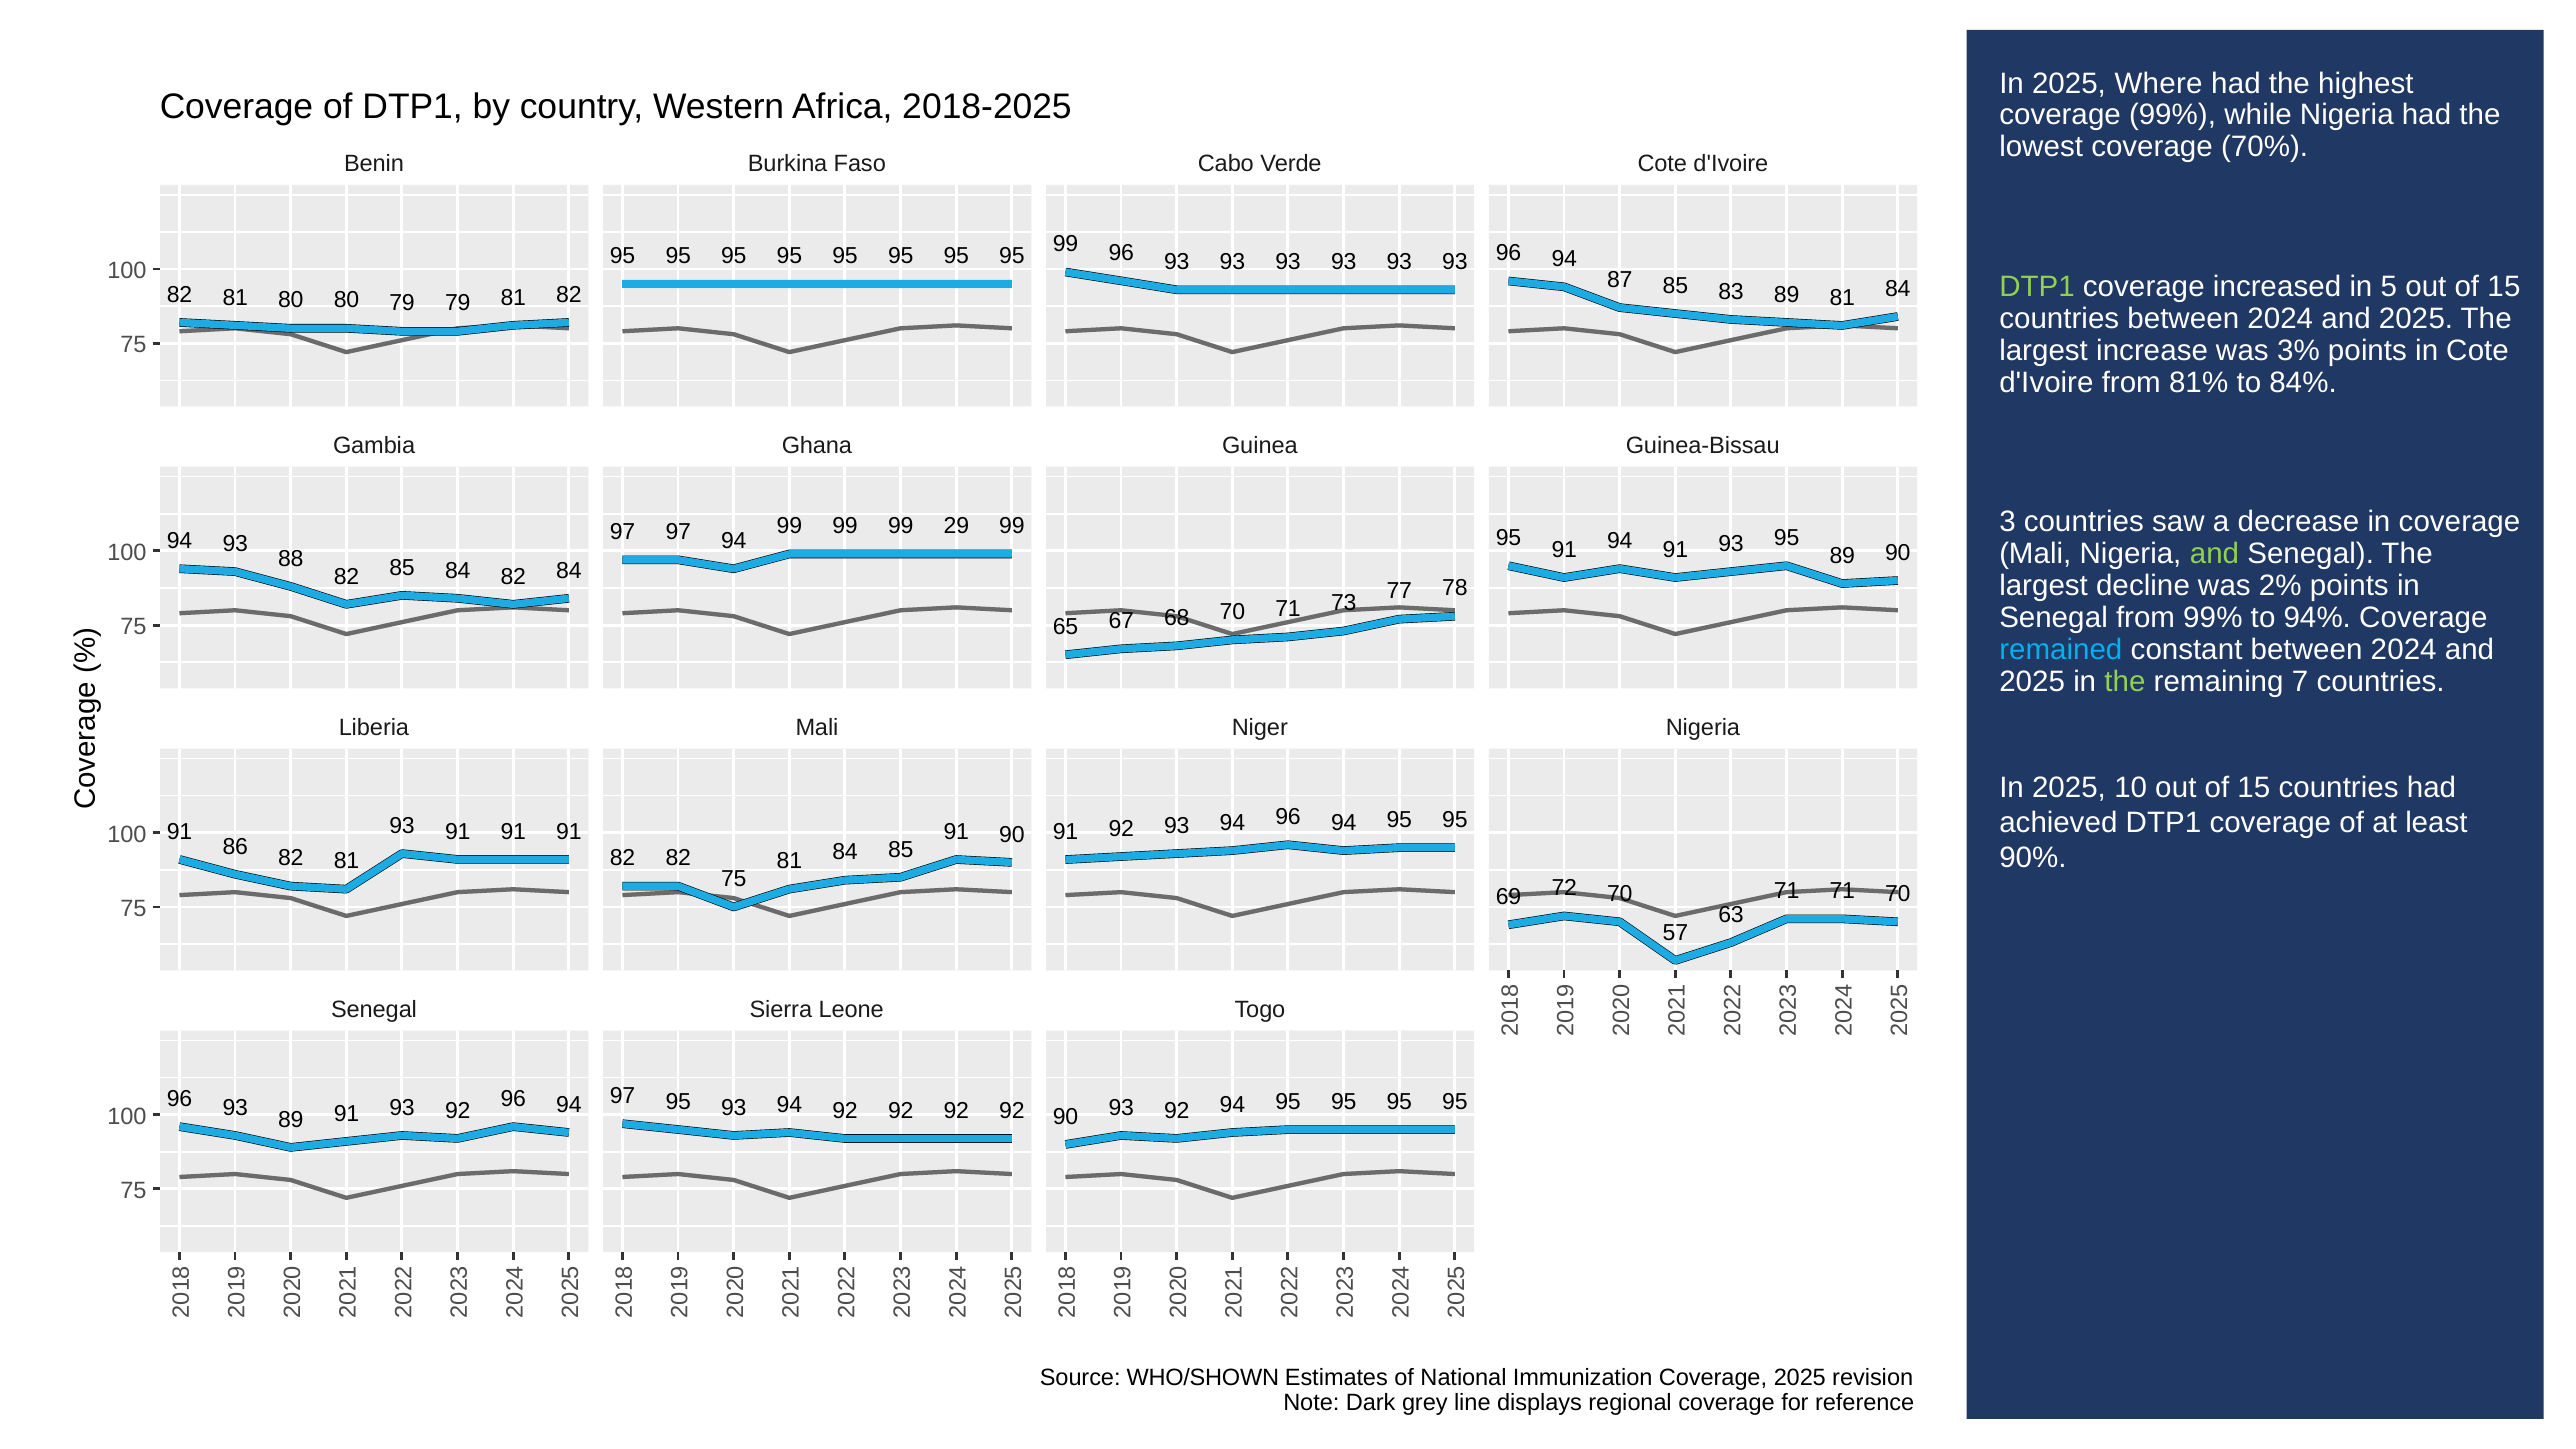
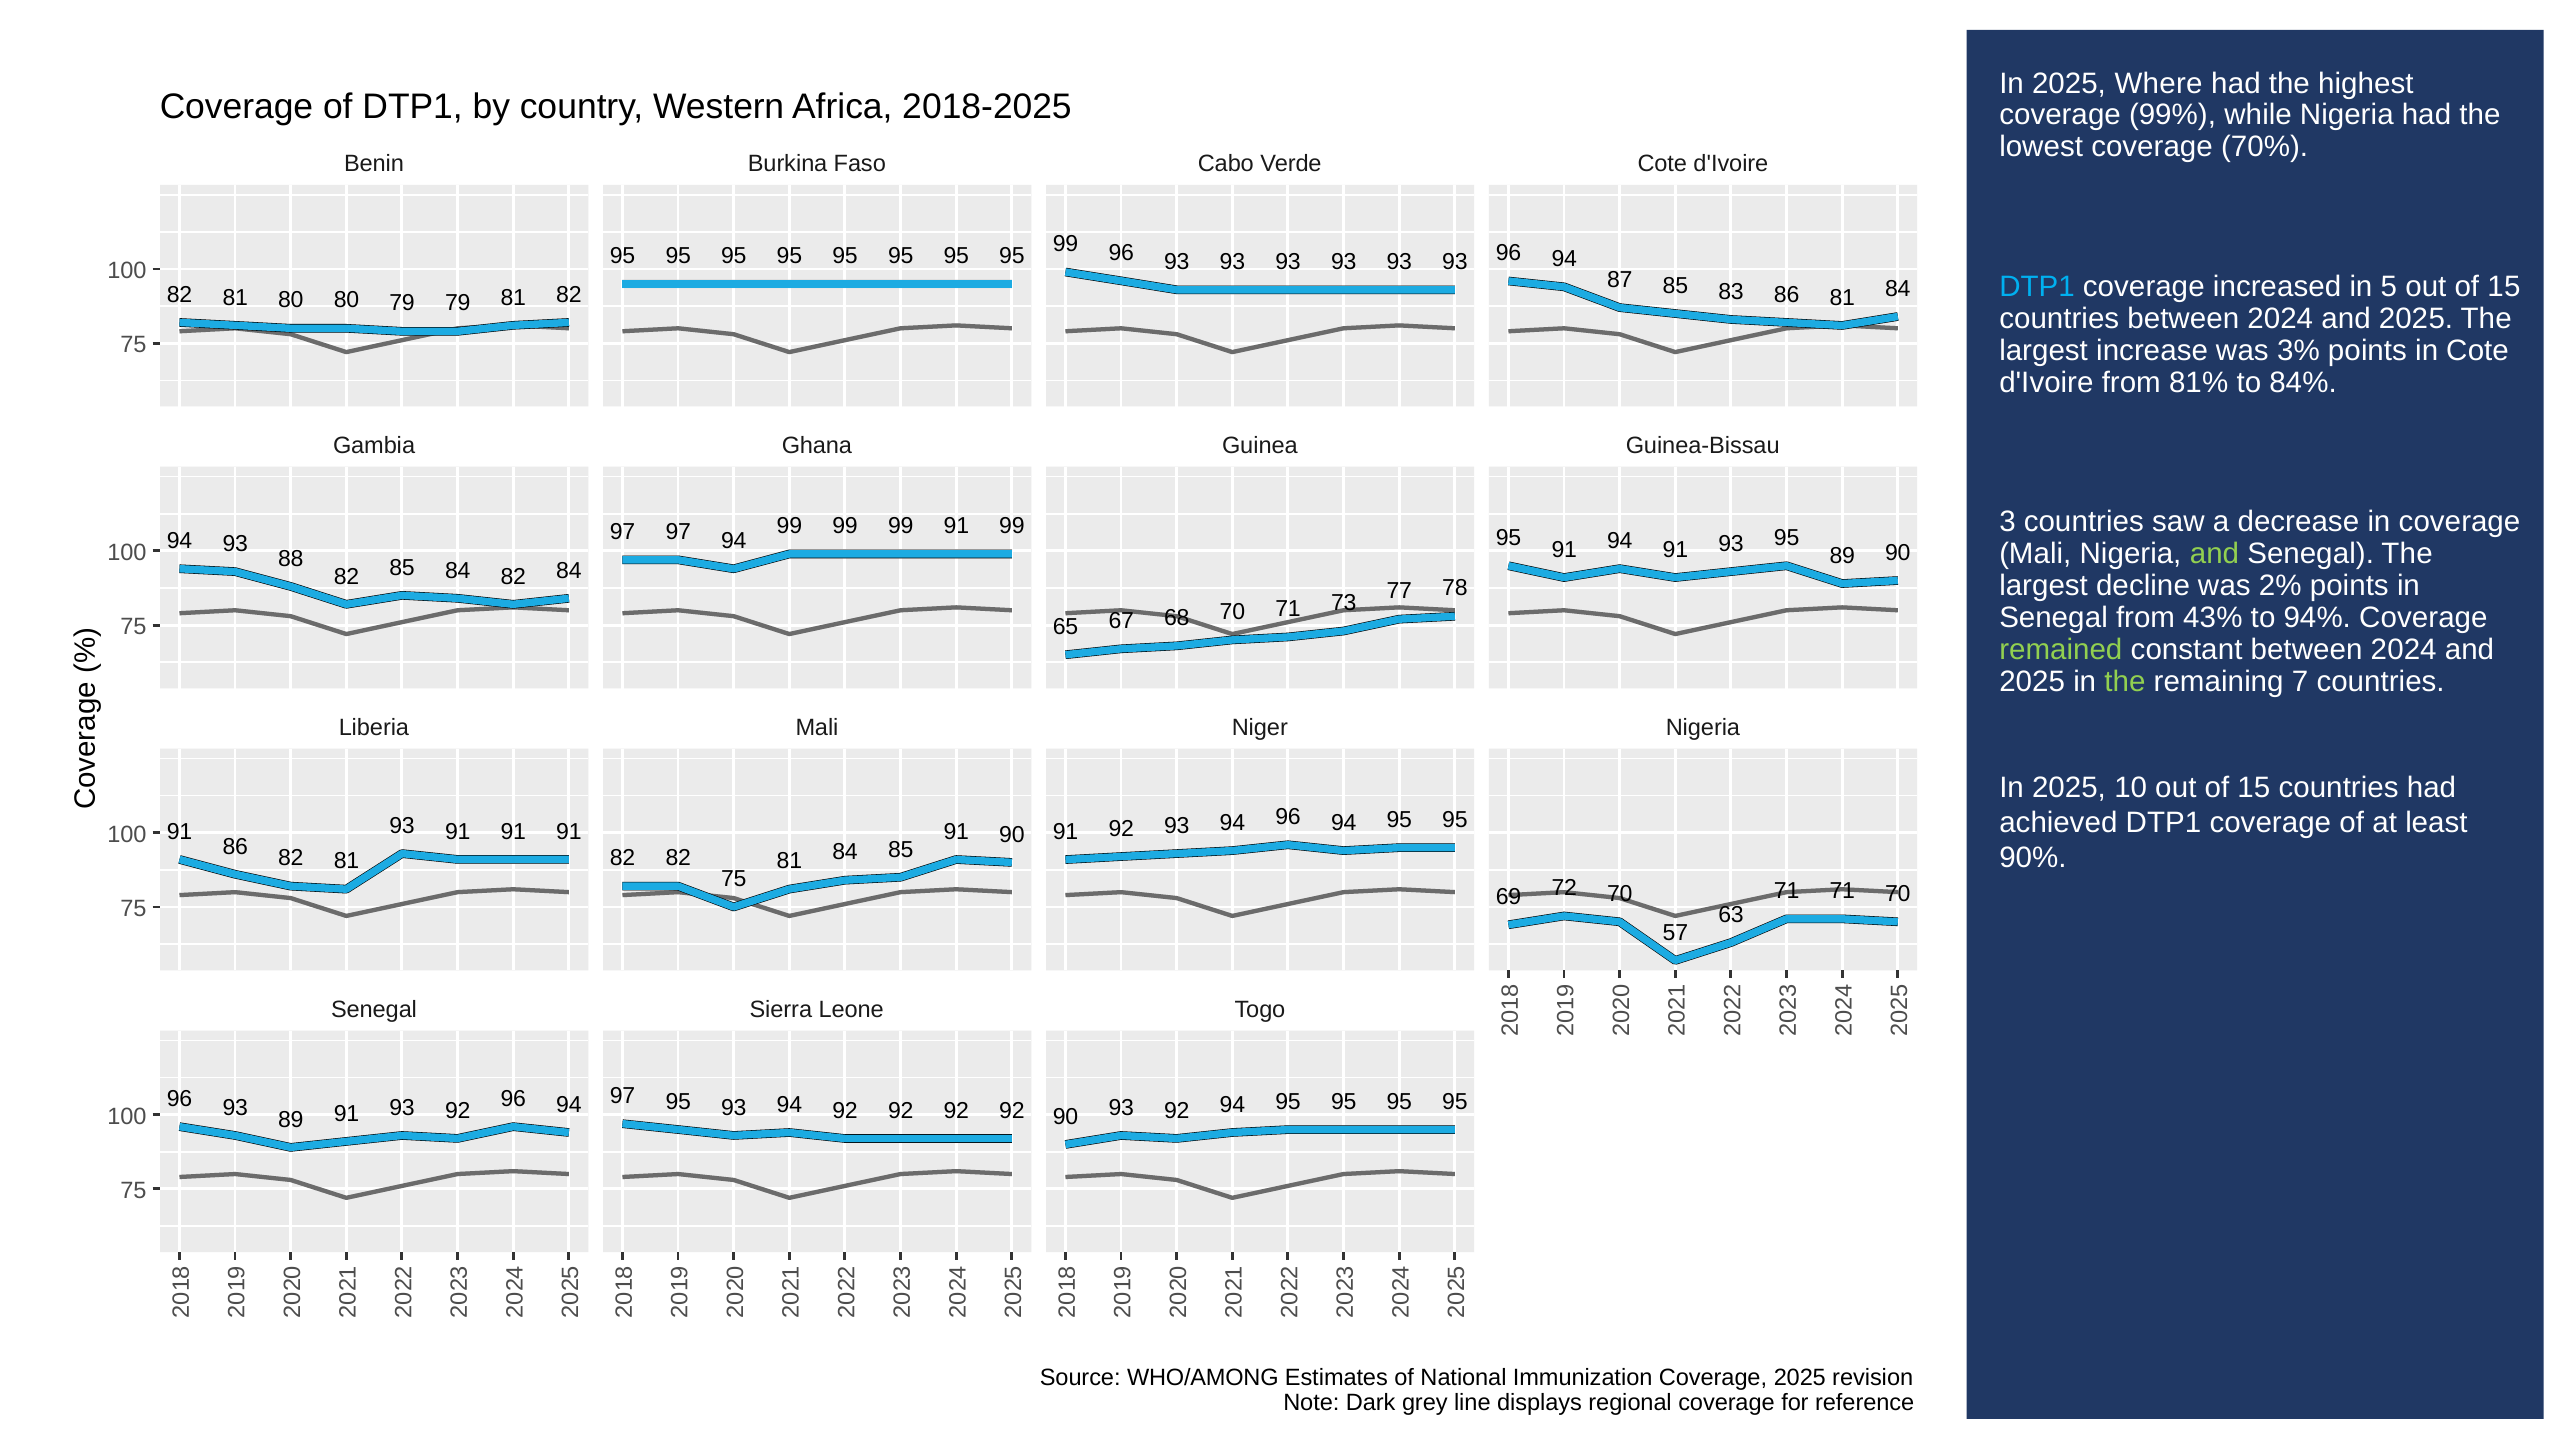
83 89: 89 -> 86 (1787, 294)
DTP1 colour: light green -> light blue (2037, 287)
99 29: 29 -> 91 (956, 526)
from 99%: 99% -> 43% (2213, 618)
remained colour: light blue -> light green (2061, 650)
WHO/SHOWN: WHO/SHOWN -> WHO/AMONG (1203, 1378)
